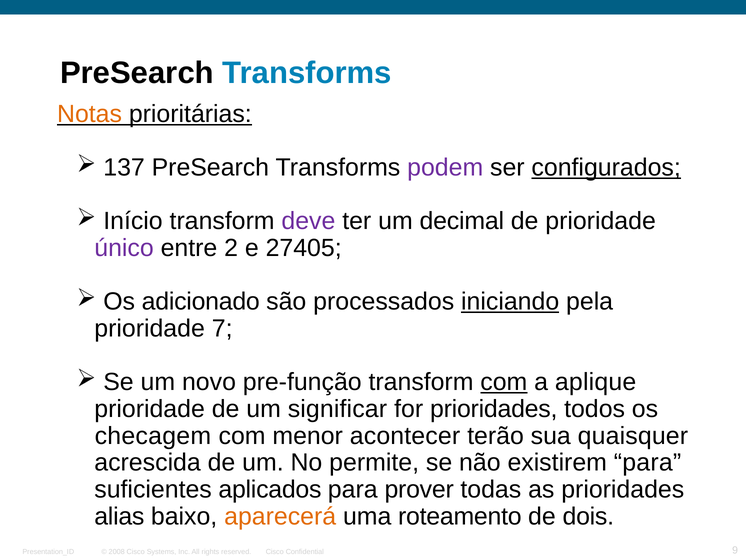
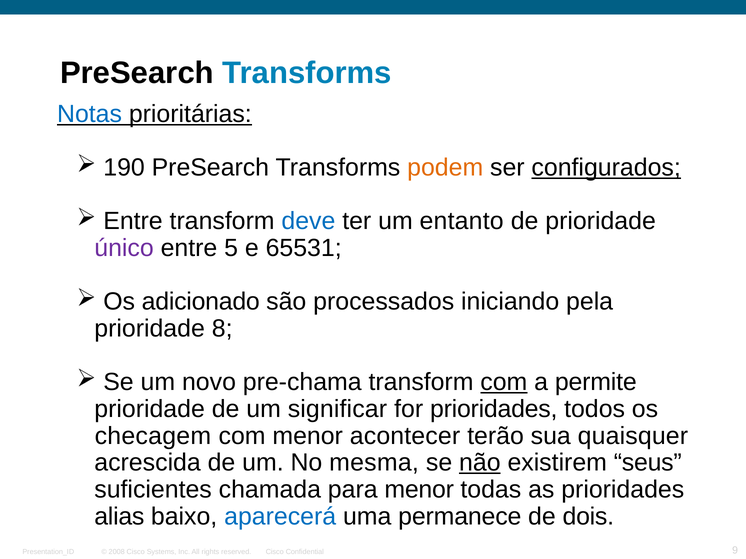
Notas colour: orange -> blue (90, 114)
137: 137 -> 190 (124, 168)
podem colour: purple -> orange (445, 168)
Início: Início -> Entre (133, 221)
deve colour: purple -> blue (308, 221)
decimal: decimal -> entanto (462, 221)
2: 2 -> 5 (231, 248)
27405: 27405 -> 65531 (304, 248)
iniciando underline: present -> none (510, 302)
7: 7 -> 8 (222, 329)
pre-função: pre-função -> pre-chama (302, 383)
aplique: aplique -> permite (596, 383)
permite: permite -> mesma (374, 463)
não underline: none -> present (480, 463)
existirem para: para -> seus (648, 463)
aplicados: aplicados -> chamada (270, 490)
para prover: prover -> menor (419, 490)
aparecerá colour: orange -> blue (280, 517)
roteamento: roteamento -> permanece (460, 517)
